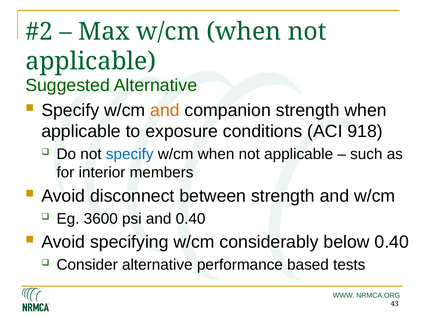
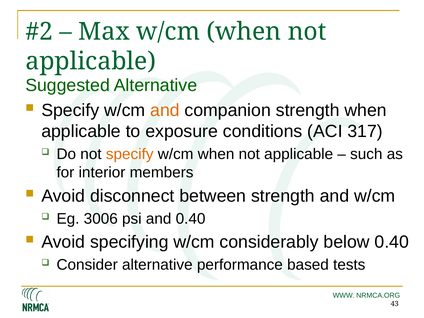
918: 918 -> 317 (365, 131)
specify colour: blue -> orange (130, 154)
3600: 3600 -> 3006 (101, 219)
